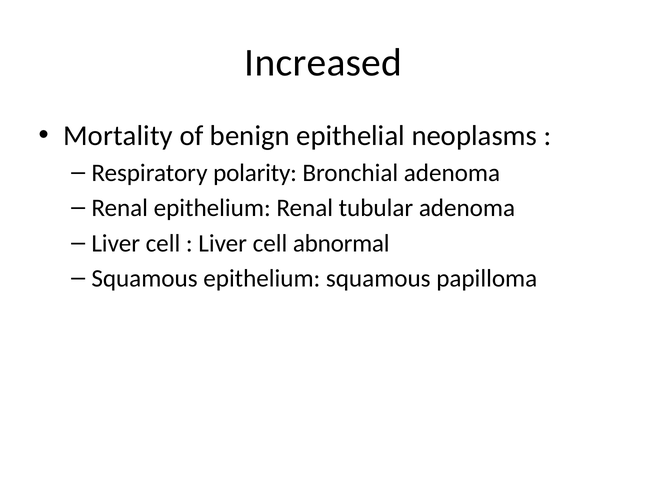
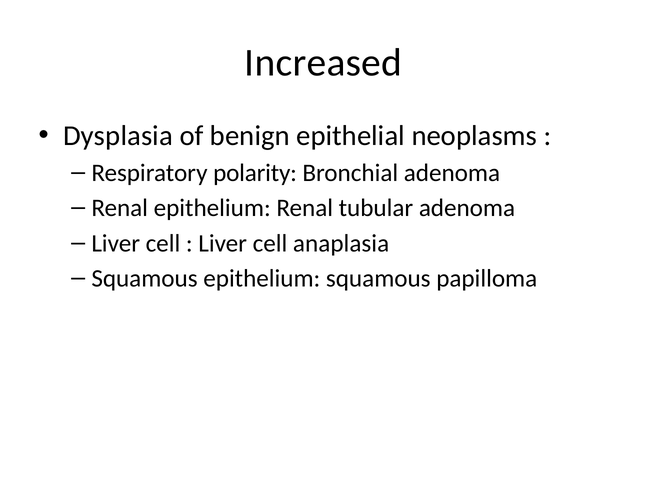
Mortality: Mortality -> Dysplasia (118, 136)
abnormal: abnormal -> anaplasia (341, 243)
